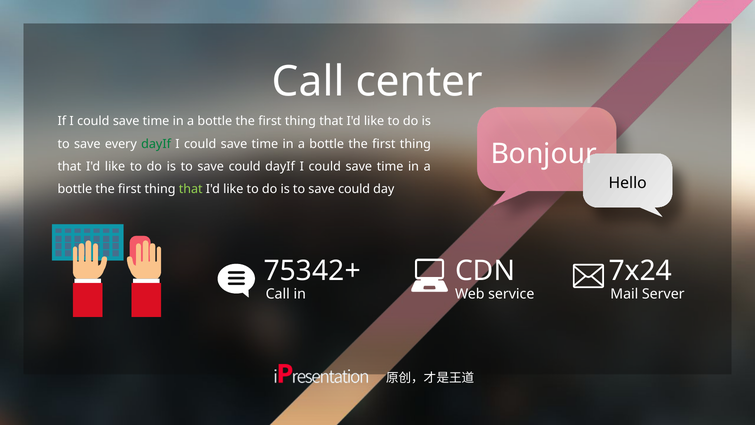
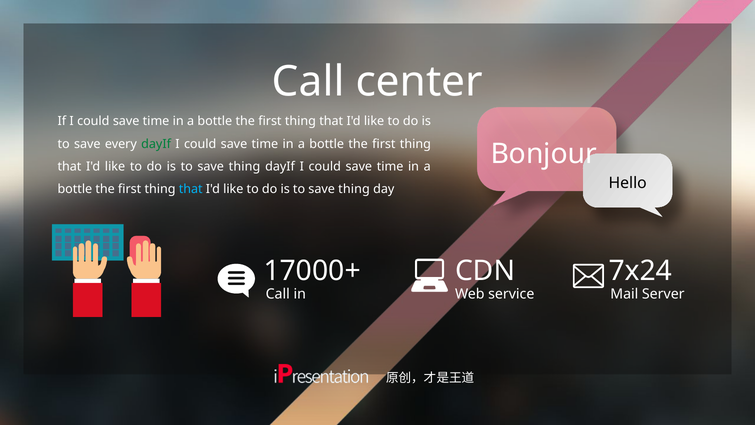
could: could -> thing (245, 166)
that colour: light green -> light blue (191, 189)
could: could -> thing (354, 189)
75342+: 75342+ -> 17000+ (312, 271)
